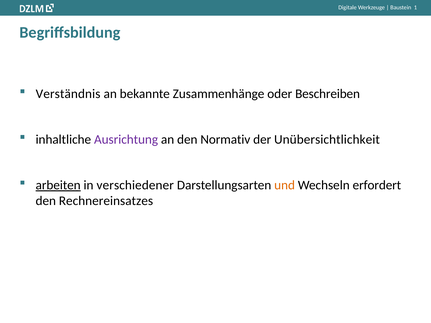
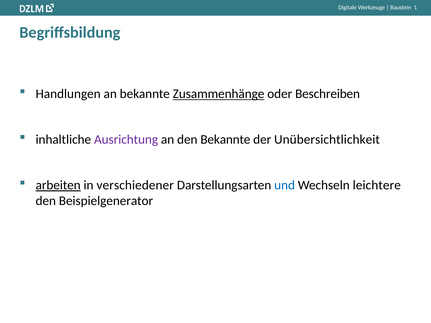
Verständnis: Verständnis -> Handlungen (68, 94)
Zusammenhänge underline: none -> present (219, 94)
den Normativ: Normativ -> Bekannte (225, 140)
und colour: orange -> blue (285, 185)
erfordert: erfordert -> leichtere (377, 185)
Rechnereinsatzes: Rechnereinsatzes -> Beispielgenerator (106, 201)
